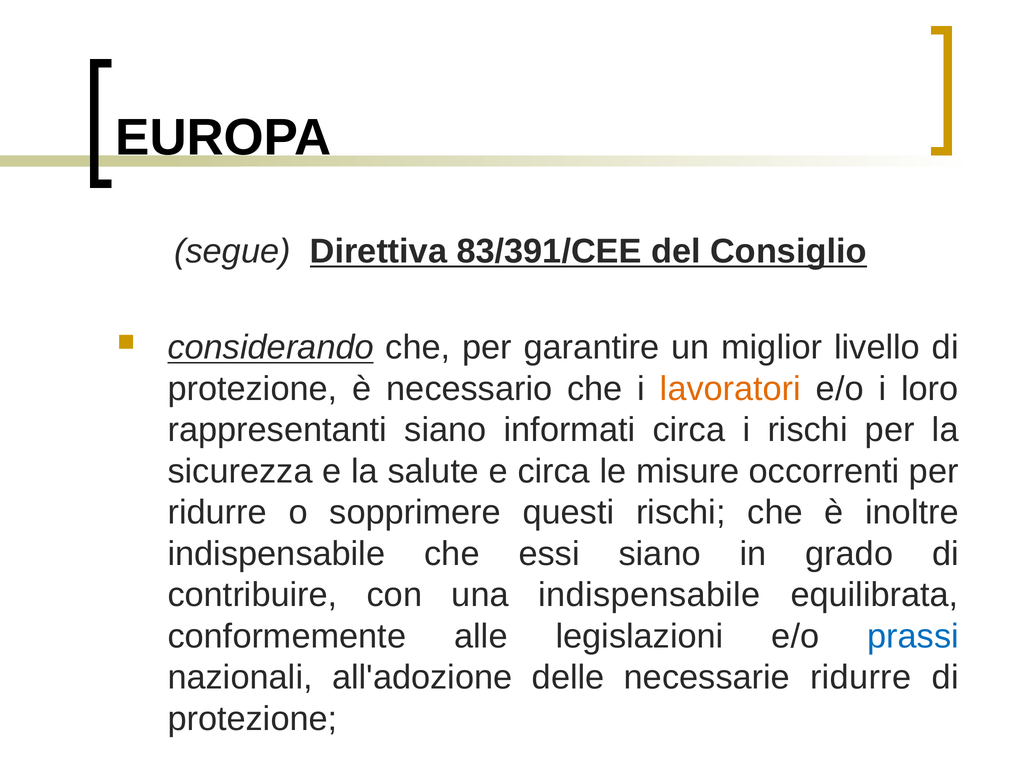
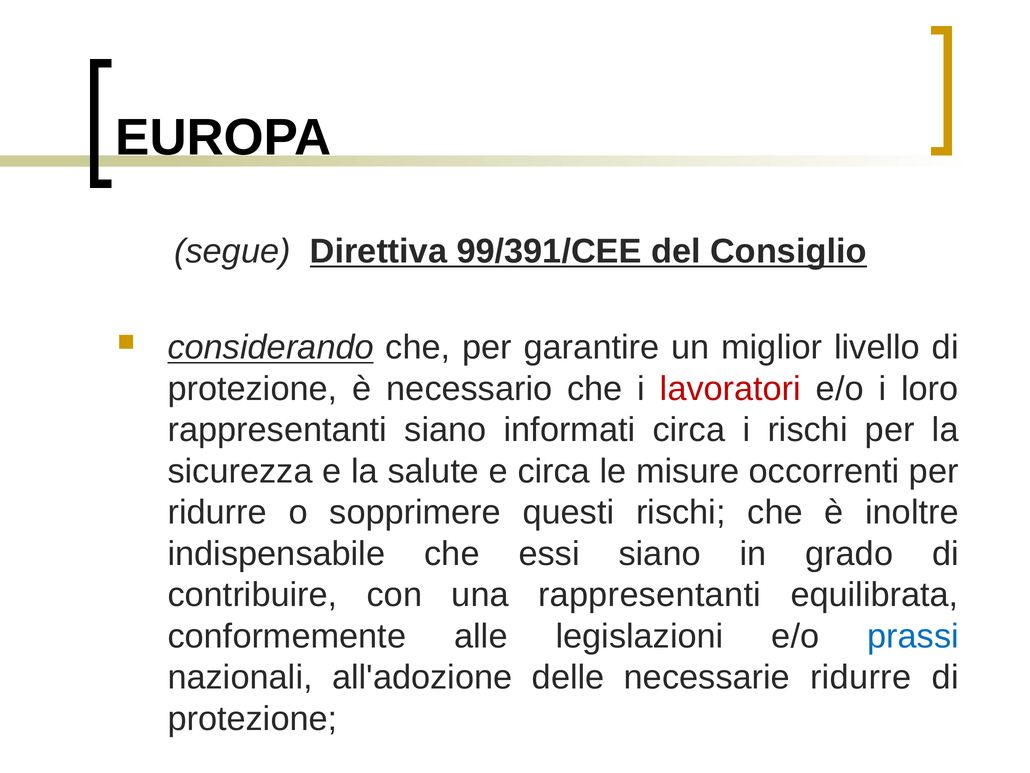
83/391/CEE: 83/391/CEE -> 99/391/CEE (549, 251)
lavoratori colour: orange -> red (731, 389)
una indispensabile: indispensabile -> rappresentanti (649, 595)
